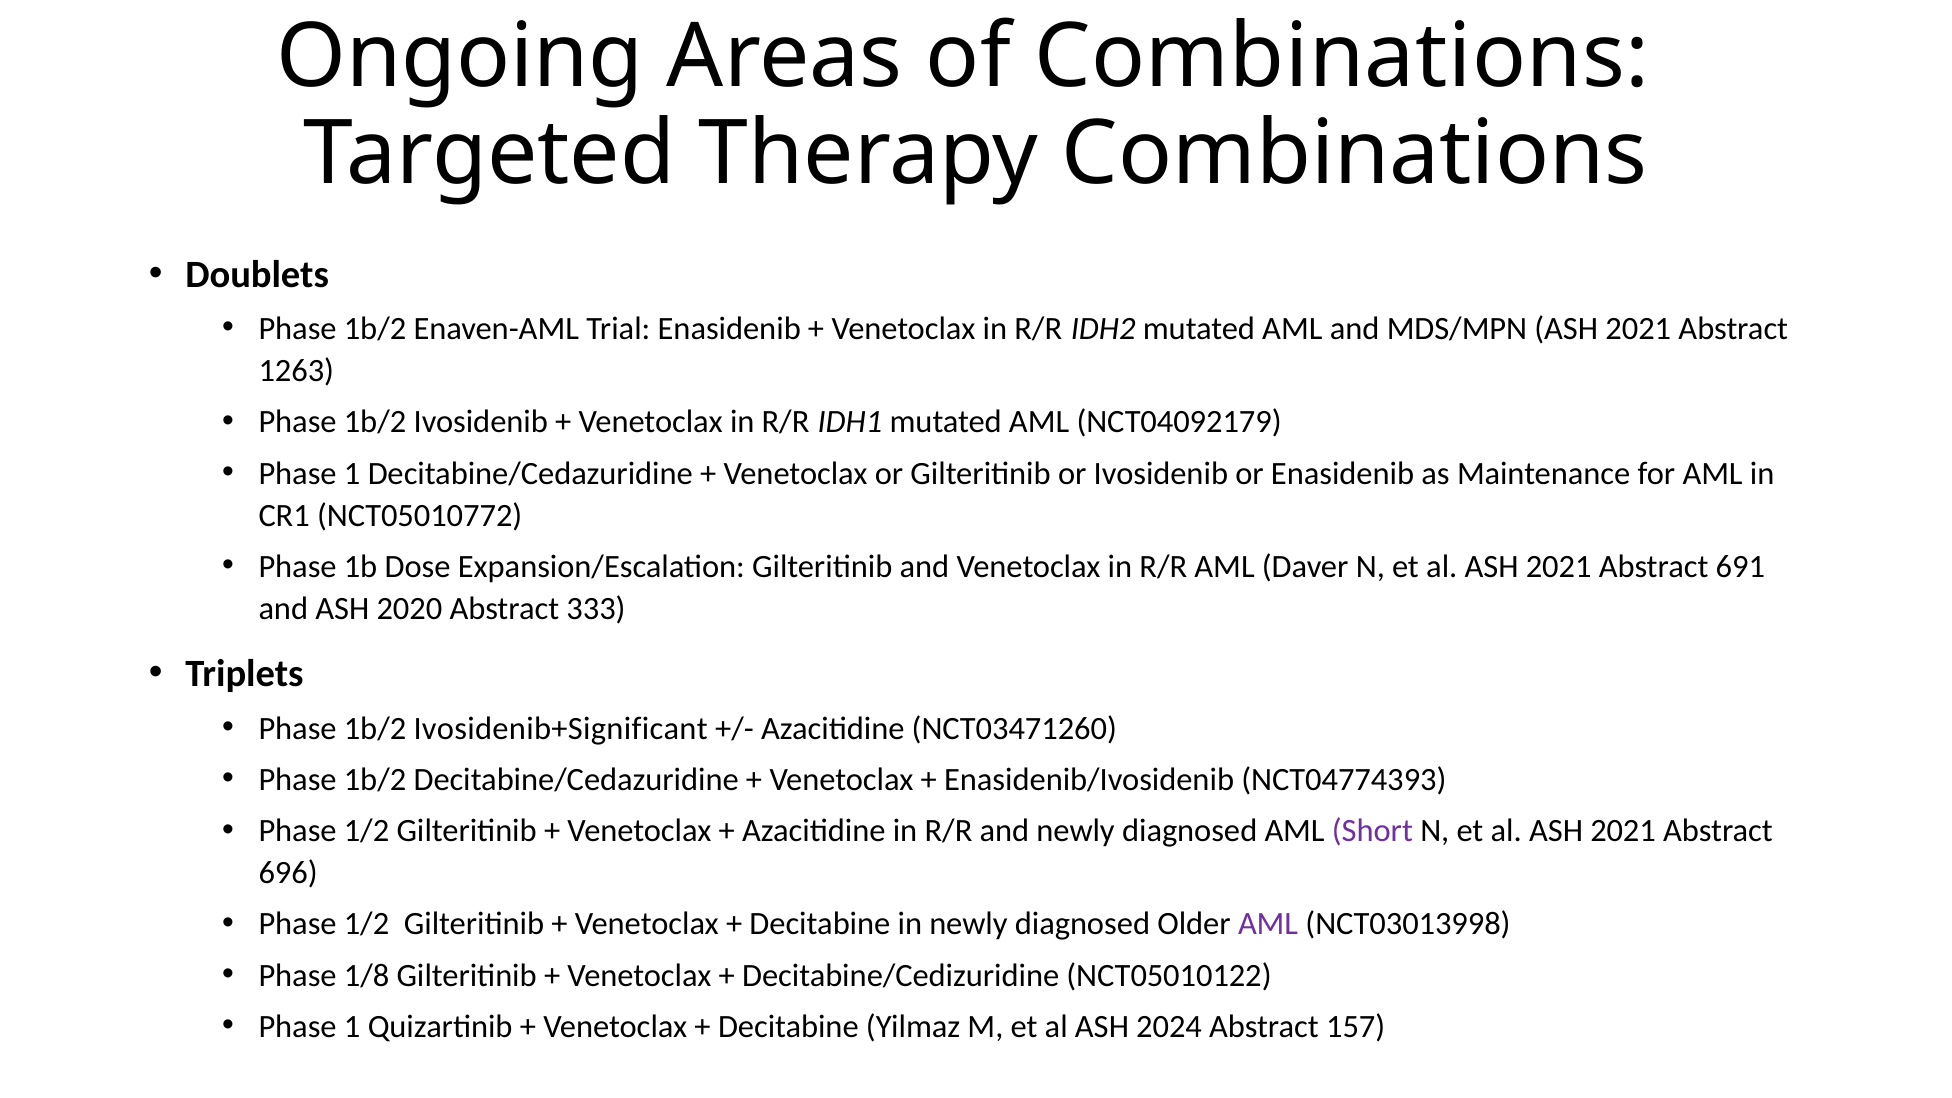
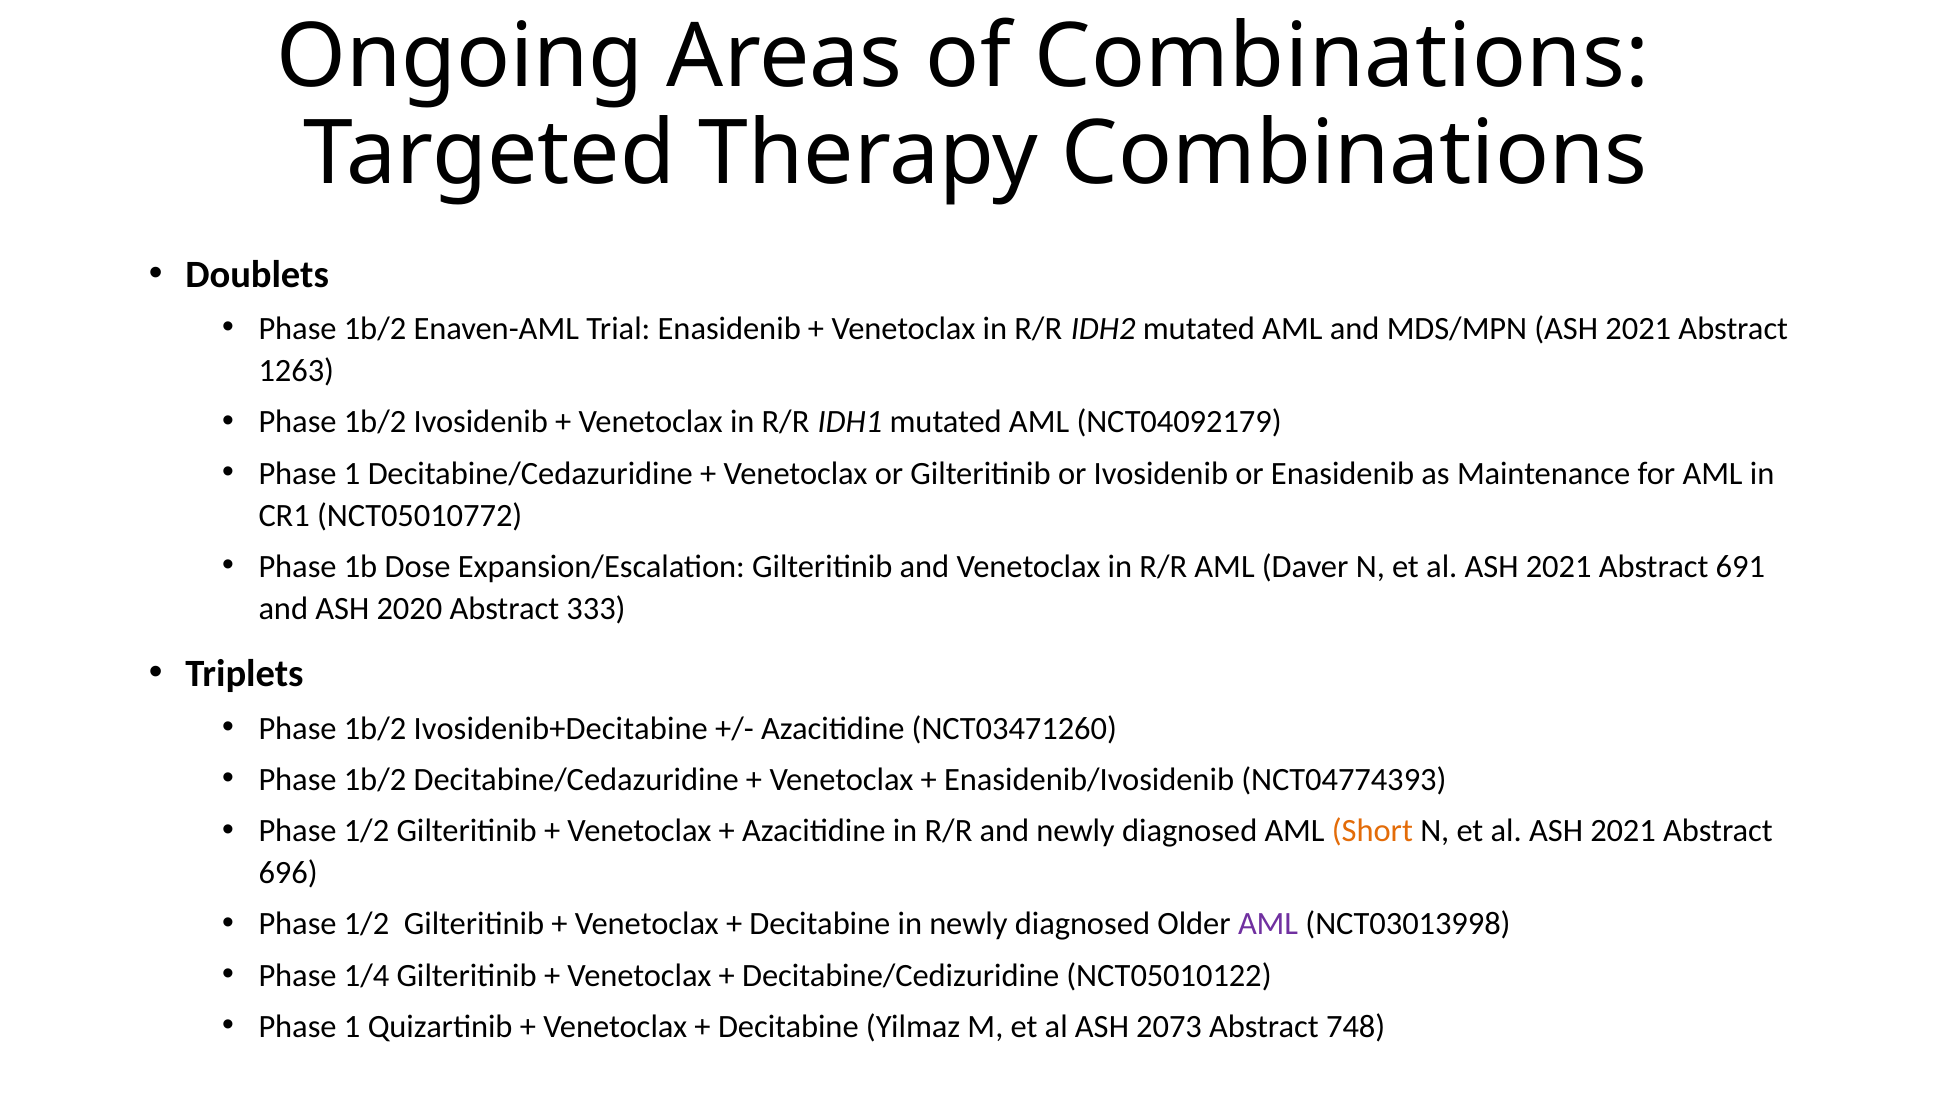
Ivosidenib+Significant: Ivosidenib+Significant -> Ivosidenib+Decitabine (561, 728)
Short colour: purple -> orange (1372, 831)
1/8: 1/8 -> 1/4 (367, 976)
2024: 2024 -> 2073 (1169, 1027)
157: 157 -> 748 (1356, 1027)
